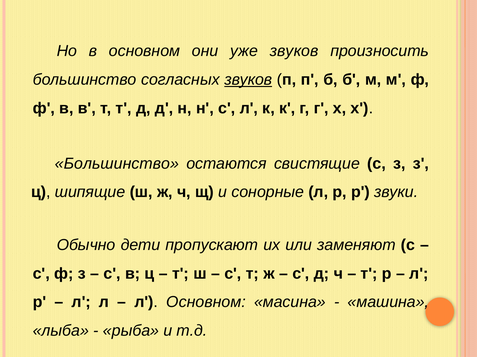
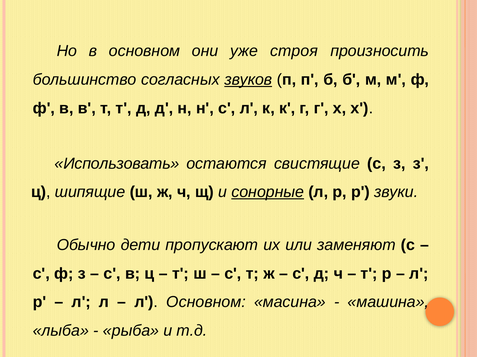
уже звуков: звуков -> строя (294, 51)
Большинство: Большинство -> Использовать (117, 164)
сонорные underline: none -> present (268, 192)
